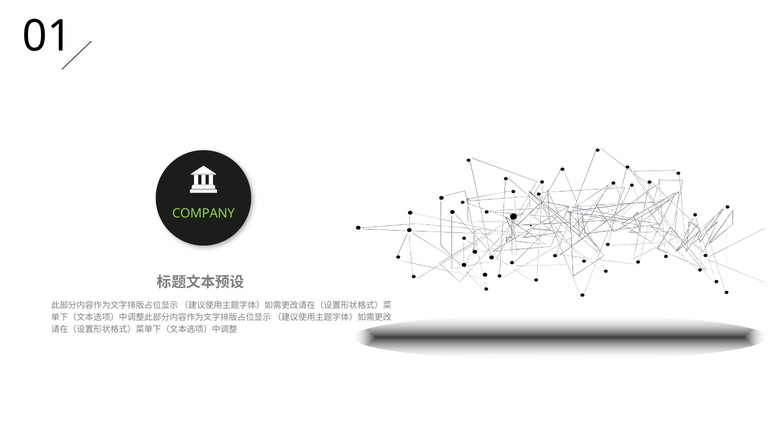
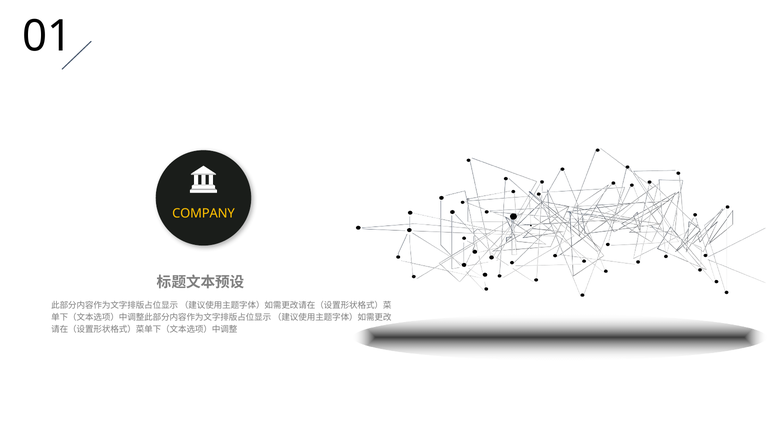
COMPANY colour: light green -> yellow (203, 214)
